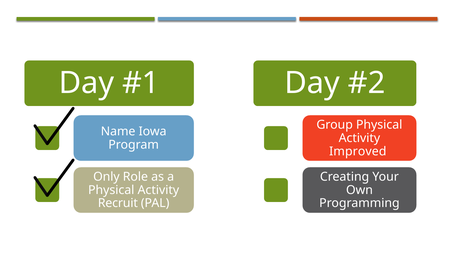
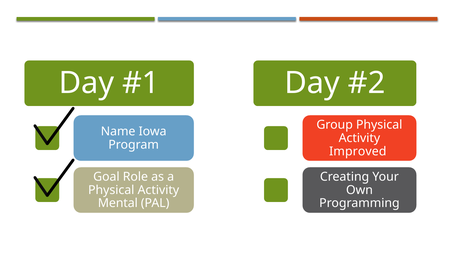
Only: Only -> Goal (106, 176)
Recruit: Recruit -> Mental (118, 203)
